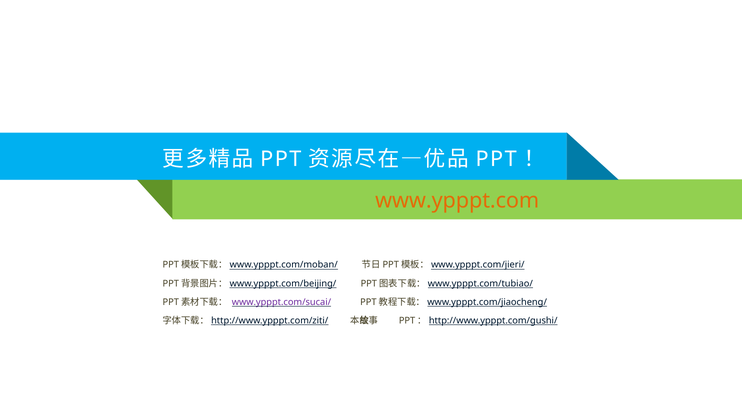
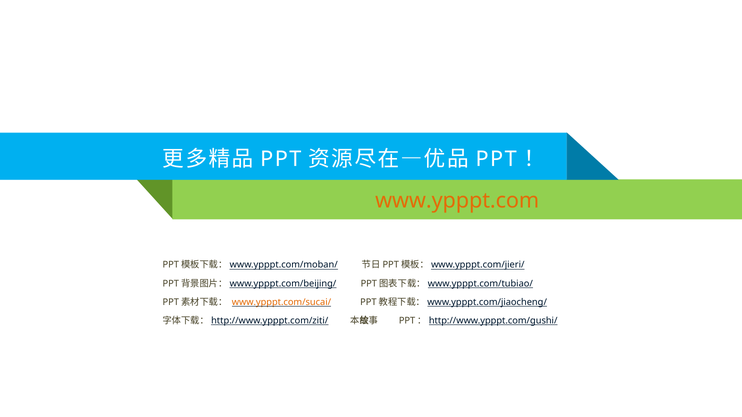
www.ypppt.com/sucai/ colour: purple -> orange (281, 302)
